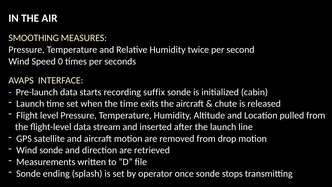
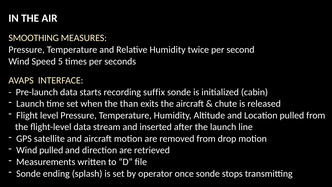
0: 0 -> 5 (60, 61)
the time: time -> than (129, 104)
Wind sonde: sonde -> pulled (51, 150)
